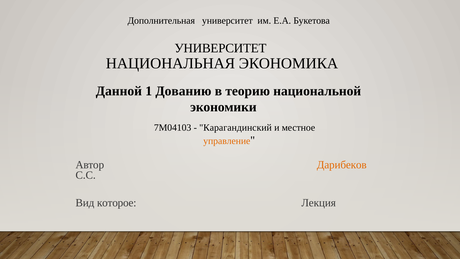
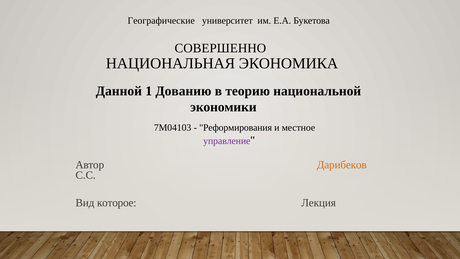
Дополнительная: Дополнительная -> Географические (161, 21)
УНИВЕРСИТЕТ: УНИВЕРСИТЕТ -> СОВЕРШЕННО (220, 48)
Карагандинский: Карагандинский -> Реформирования (236, 127)
управление colour: orange -> purple (227, 141)
